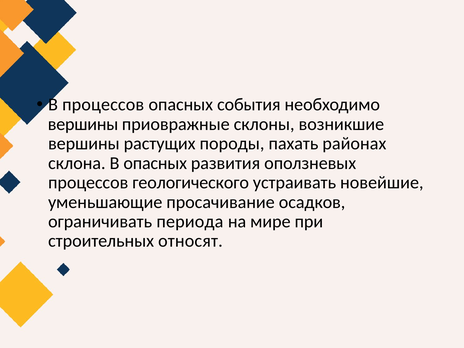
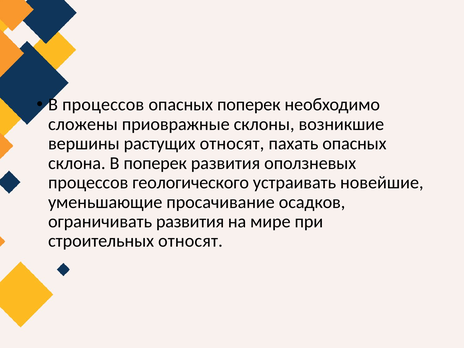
опасных события: события -> поперек (249, 105)
вершины: вершины -> сложены (83, 124)
растущих породы: породы -> относят (232, 144)
пахать районах: районах -> опасных (354, 144)
В опасных: опасных -> поперек (155, 163)
ограничивать периода: периода -> развития (190, 222)
